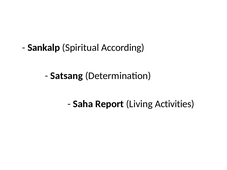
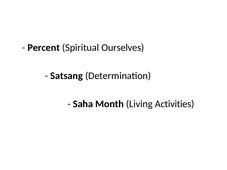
Sankalp: Sankalp -> Percent (44, 48)
According: According -> Ourselves (123, 48)
Report: Report -> Month (110, 104)
